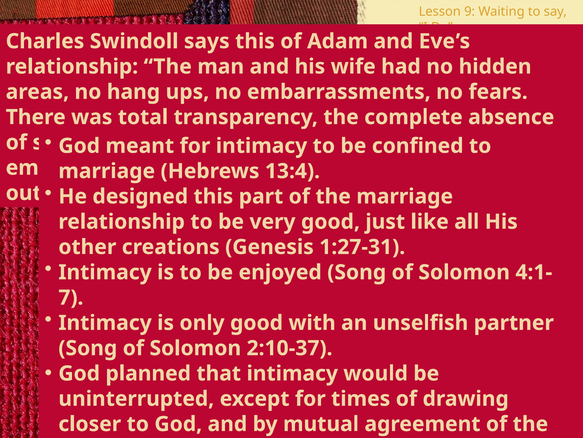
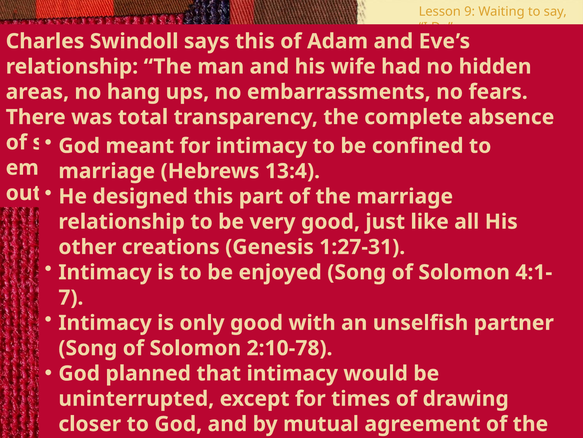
2:10-37: 2:10-37 -> 2:10-78 (290, 348)
